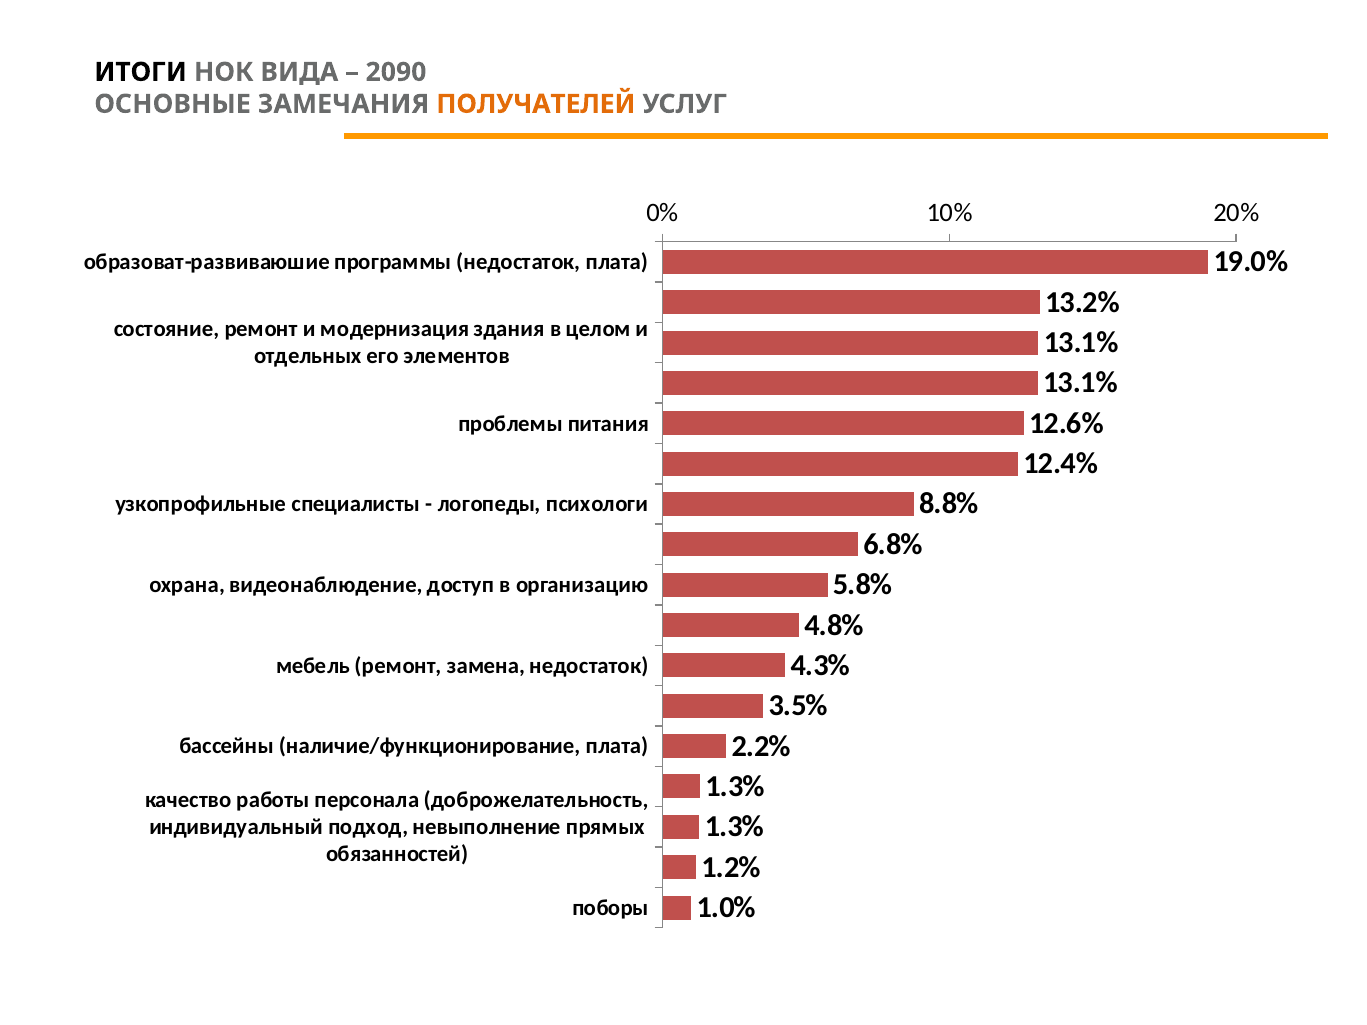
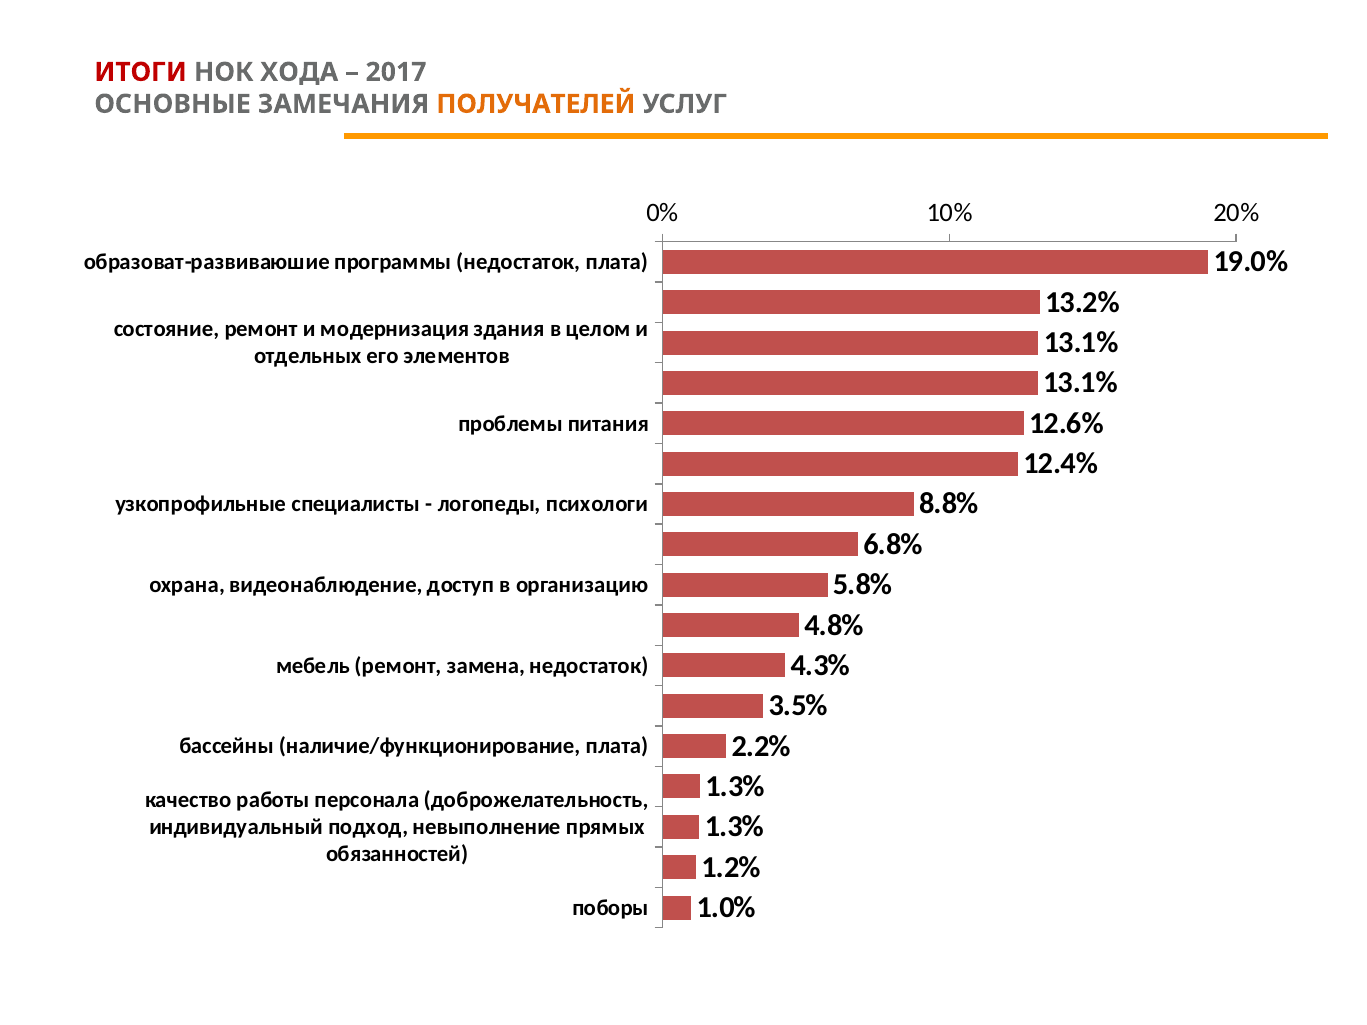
ИТОГИ colour: black -> red (141, 72)
ВИДА: ВИДА -> ХОДА (299, 72)
2090: 2090 -> 2017 (396, 72)
